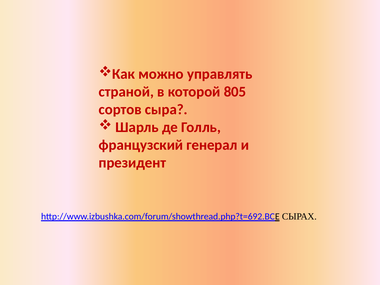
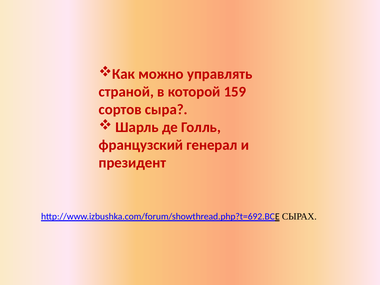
805: 805 -> 159 (235, 92)
